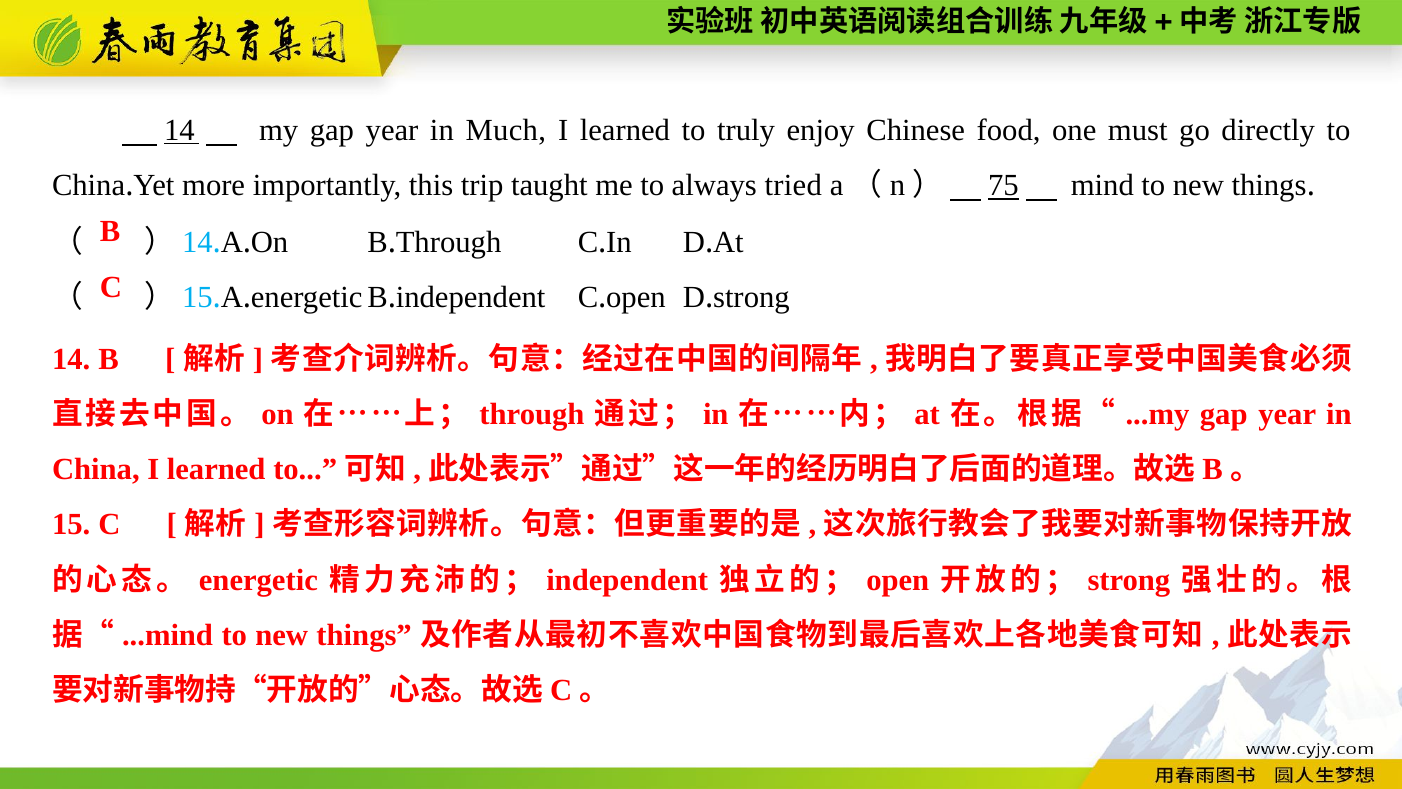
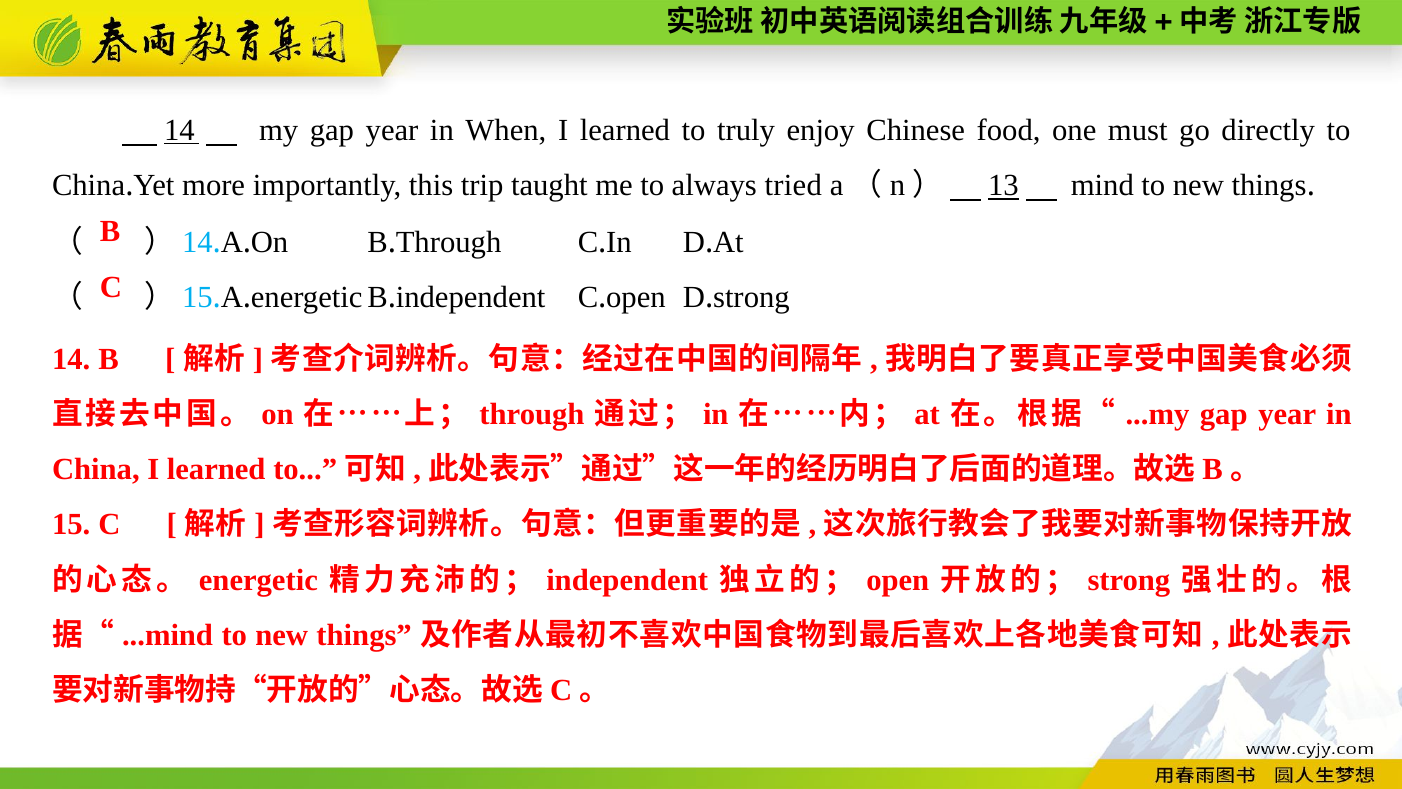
Much: Much -> When (506, 130)
75: 75 -> 13 (1003, 185)
